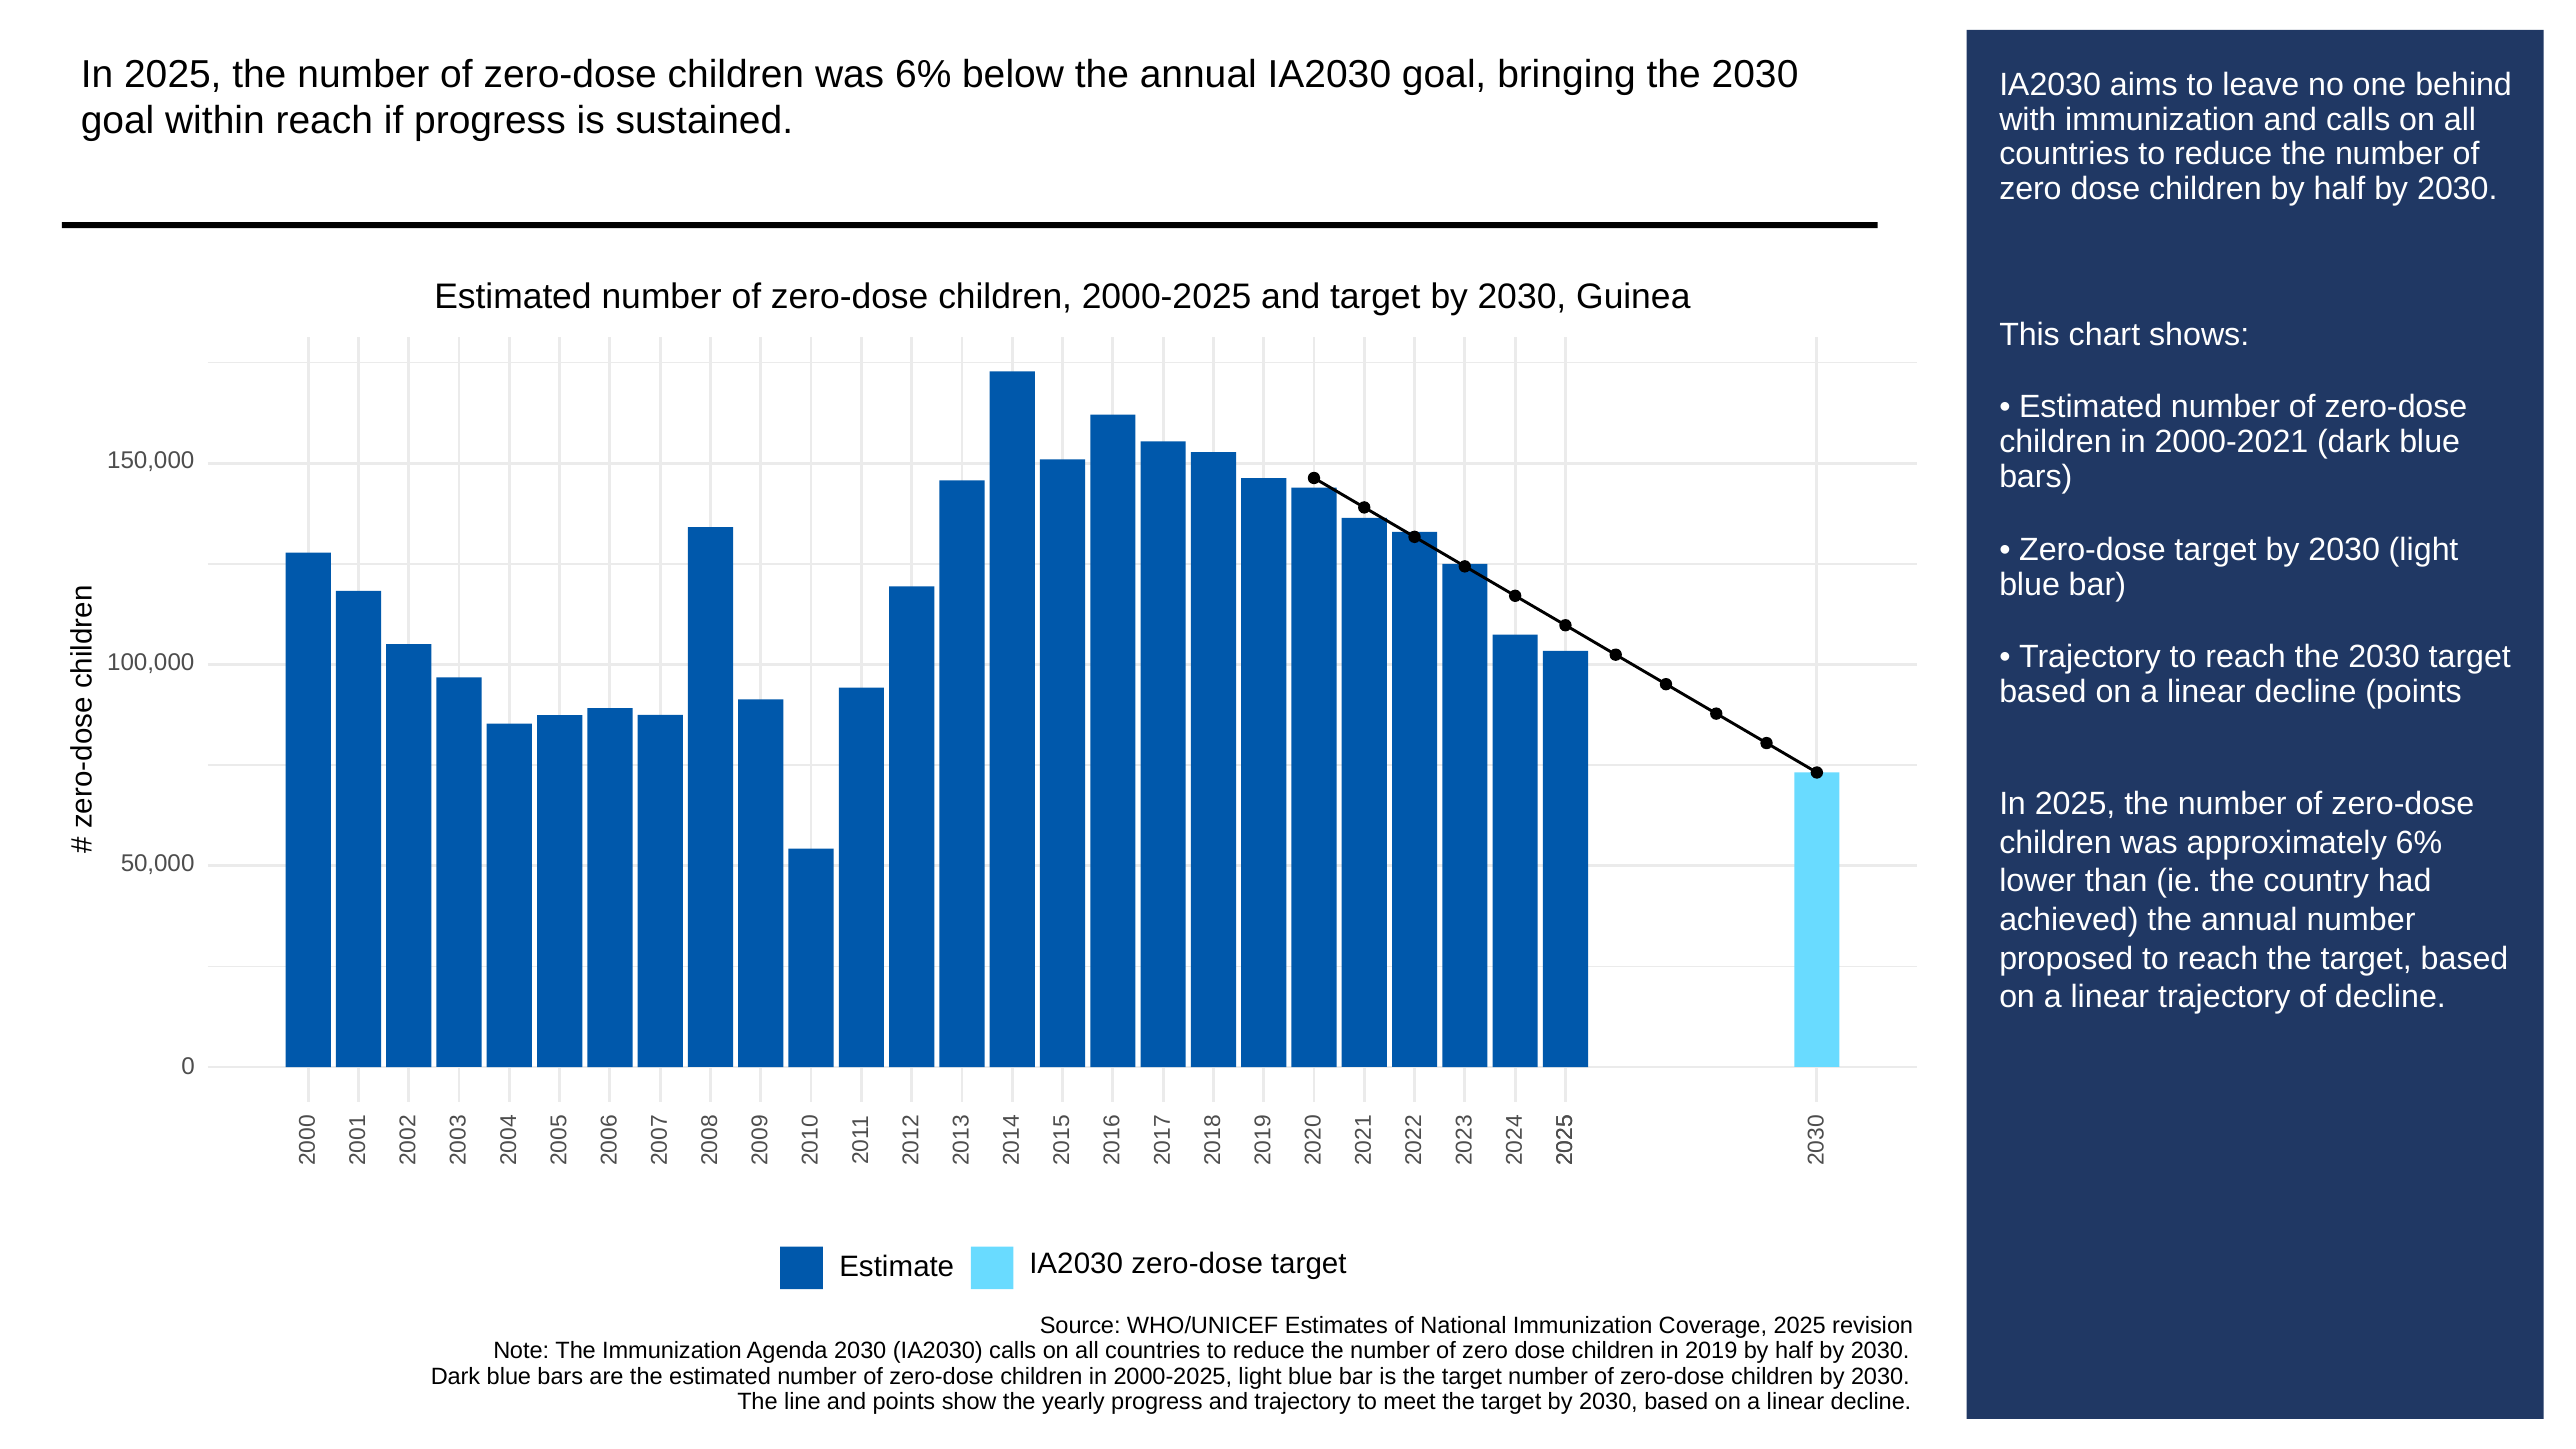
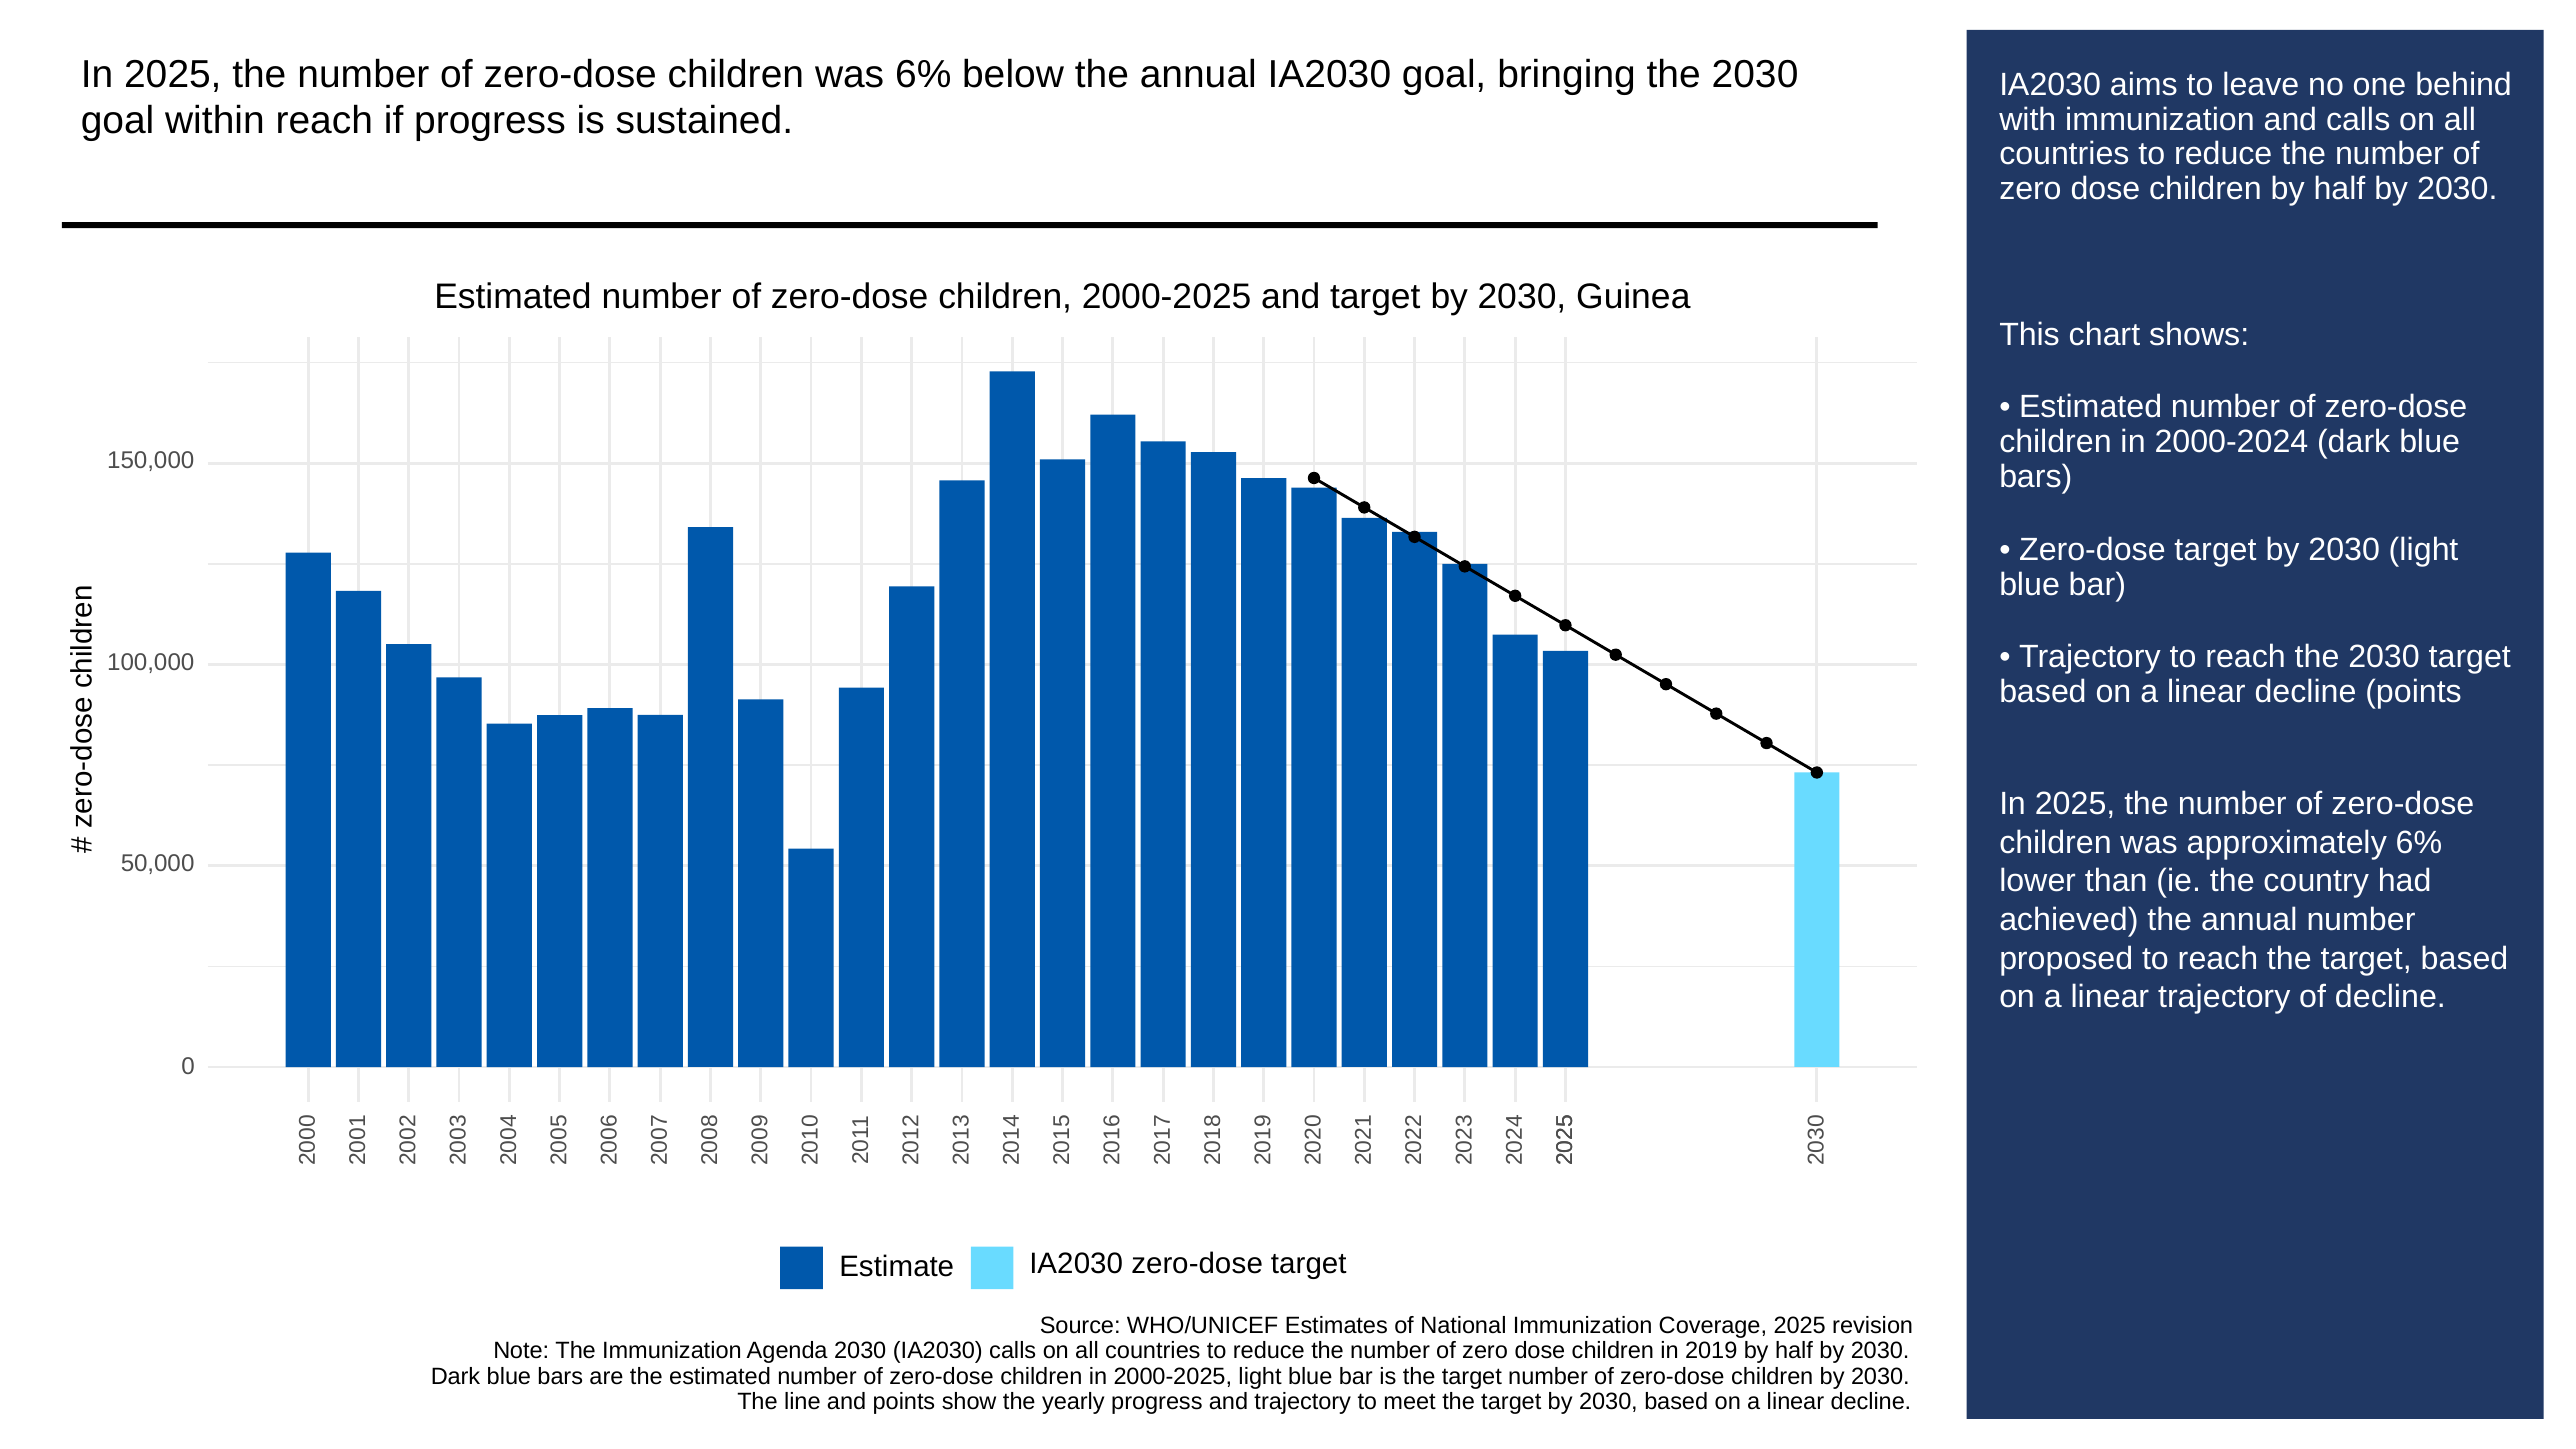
2000-2021: 2000-2021 -> 2000-2024 (2231, 442)
